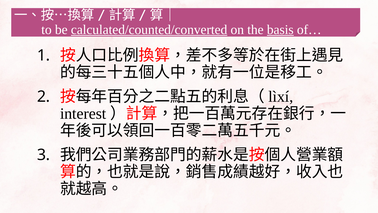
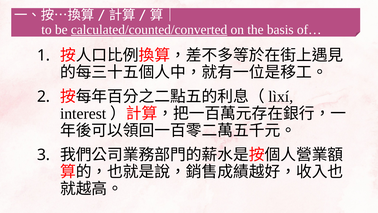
basis underline: present -> none (280, 30)
